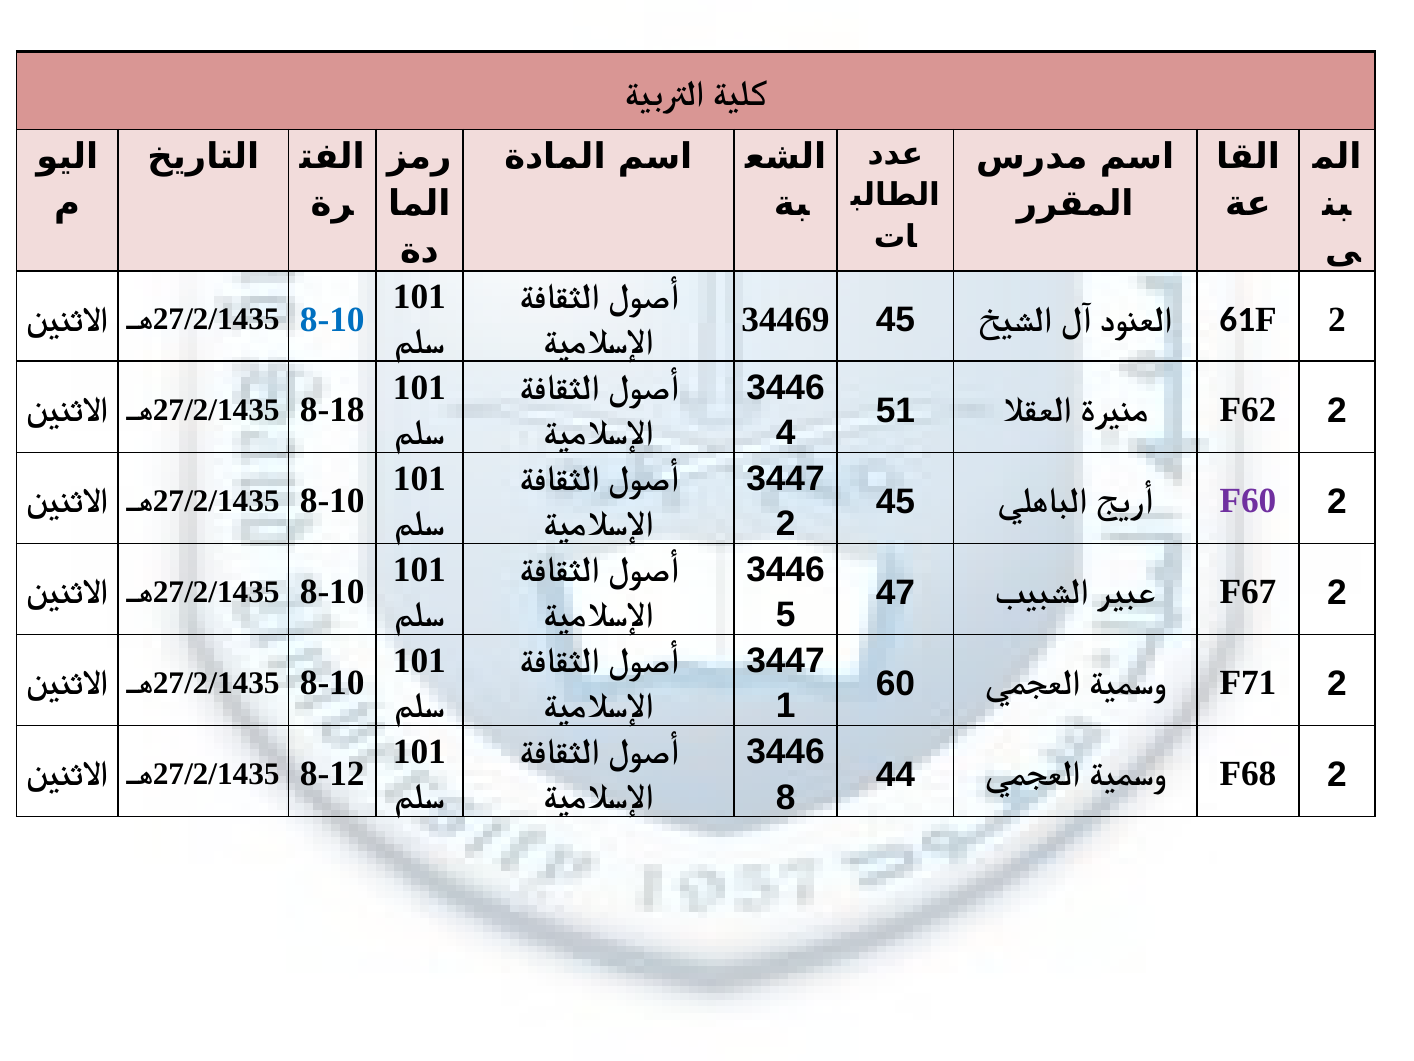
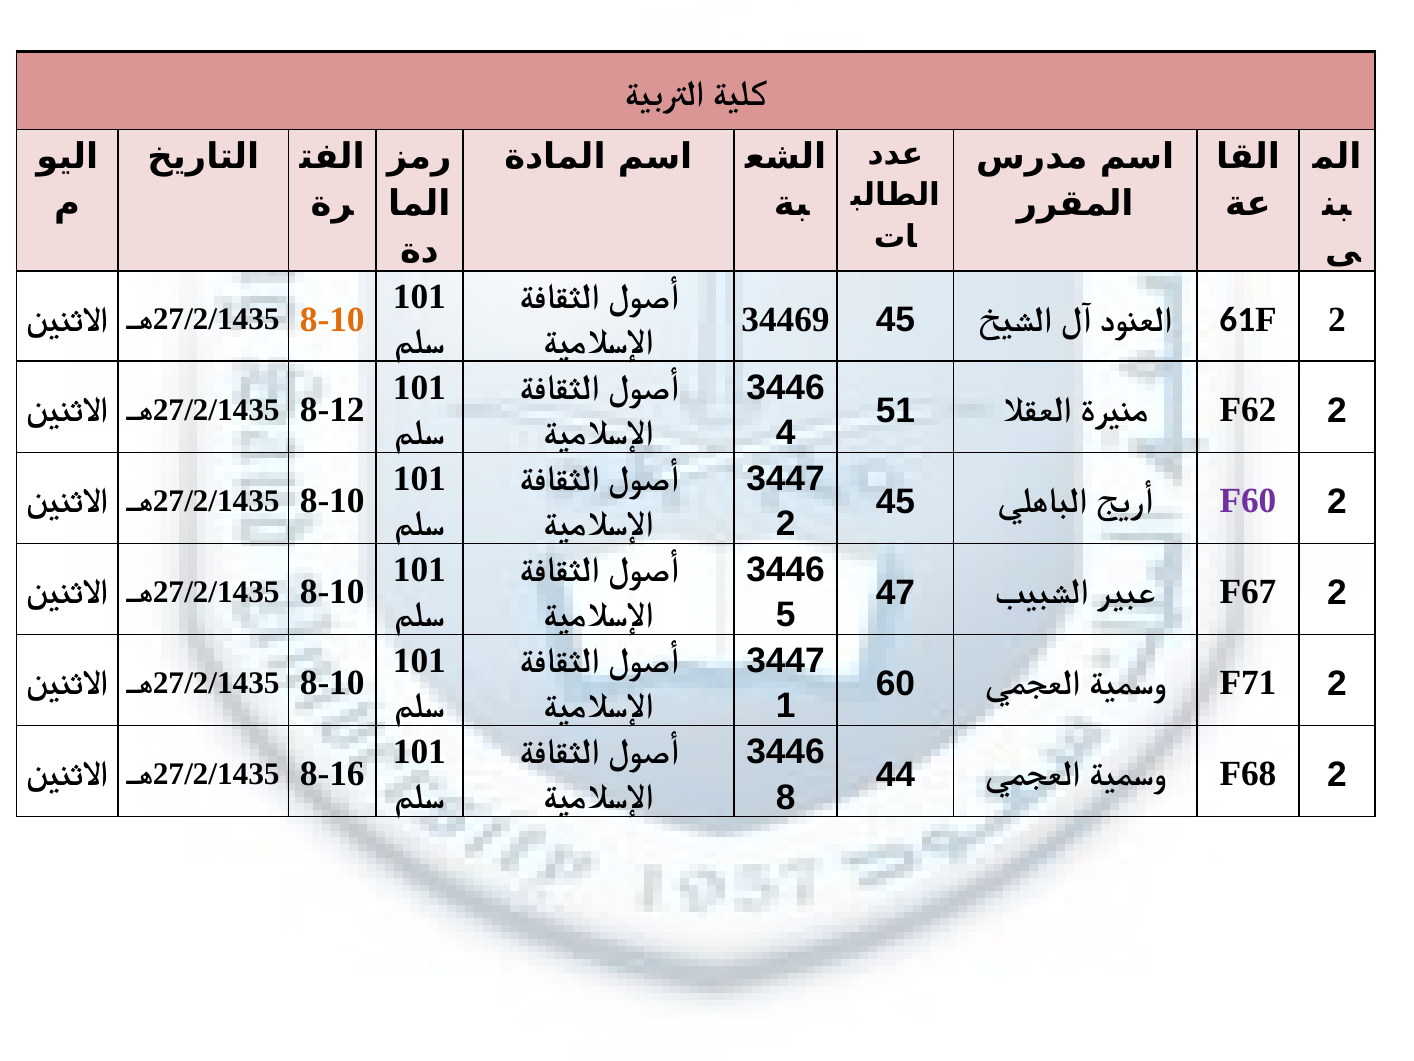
8-10 colour: blue -> orange (332, 319)
8-18: 8-18 -> 8-12 (332, 410)
8-12: 8-12 -> 8-16 (332, 774)
